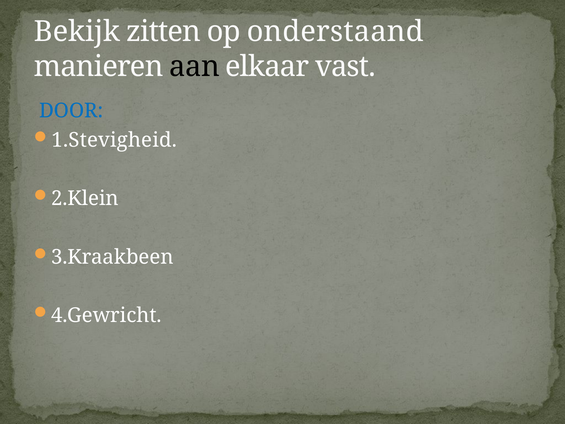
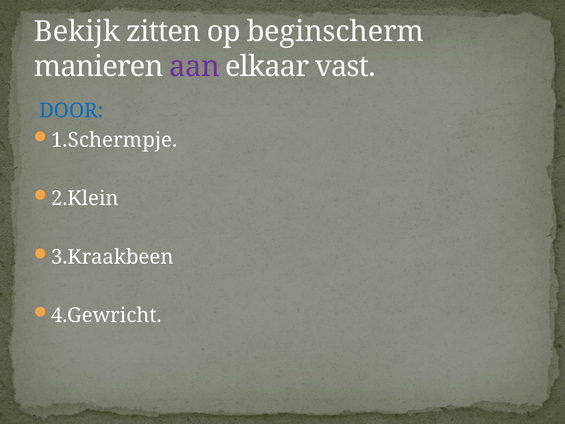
onderstaand: onderstaand -> beginscherm (335, 32)
aan colour: black -> purple (194, 67)
1.Stevigheid: 1.Stevigheid -> 1.Schermpje (114, 140)
